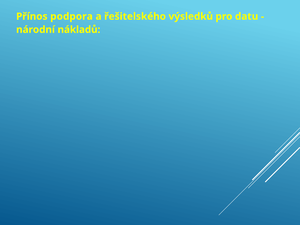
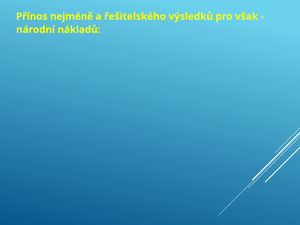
podpora: podpora -> nejméně (72, 16)
datu: datu -> však (247, 16)
